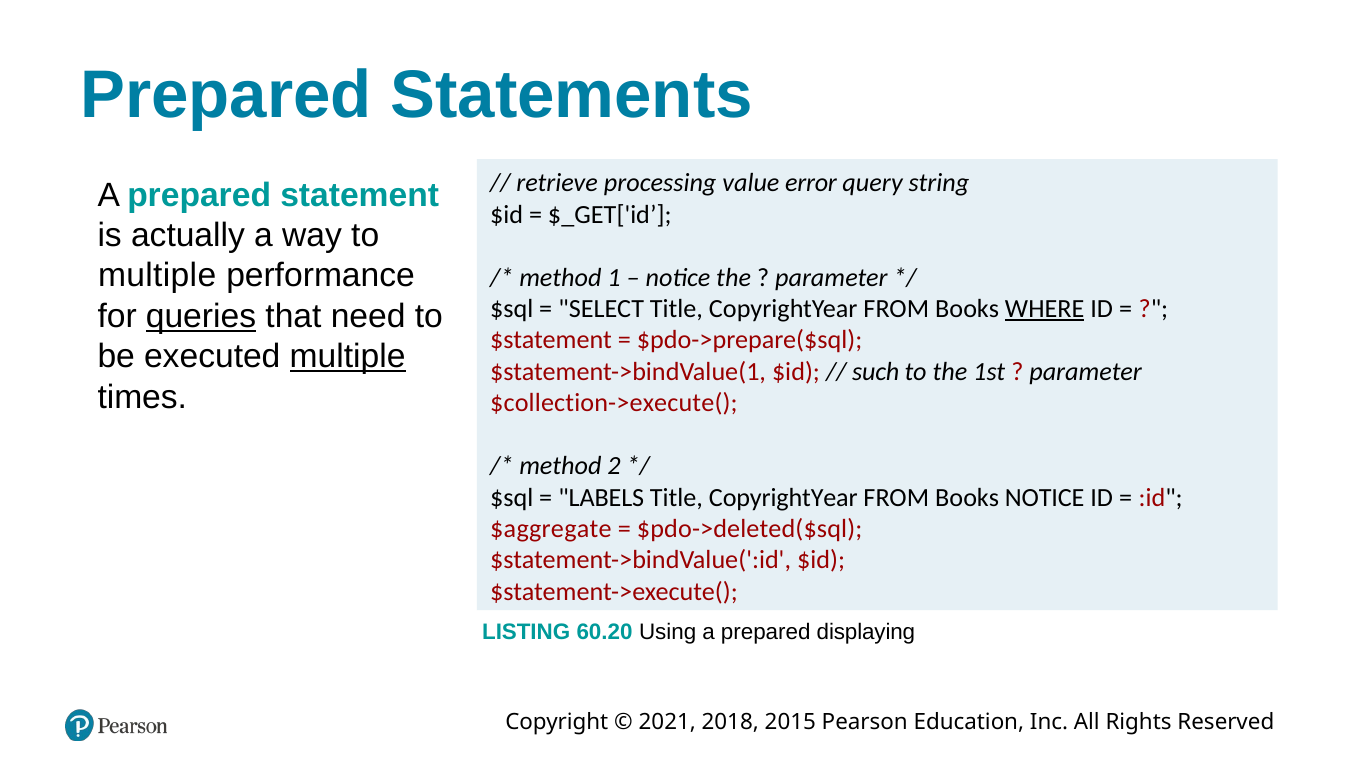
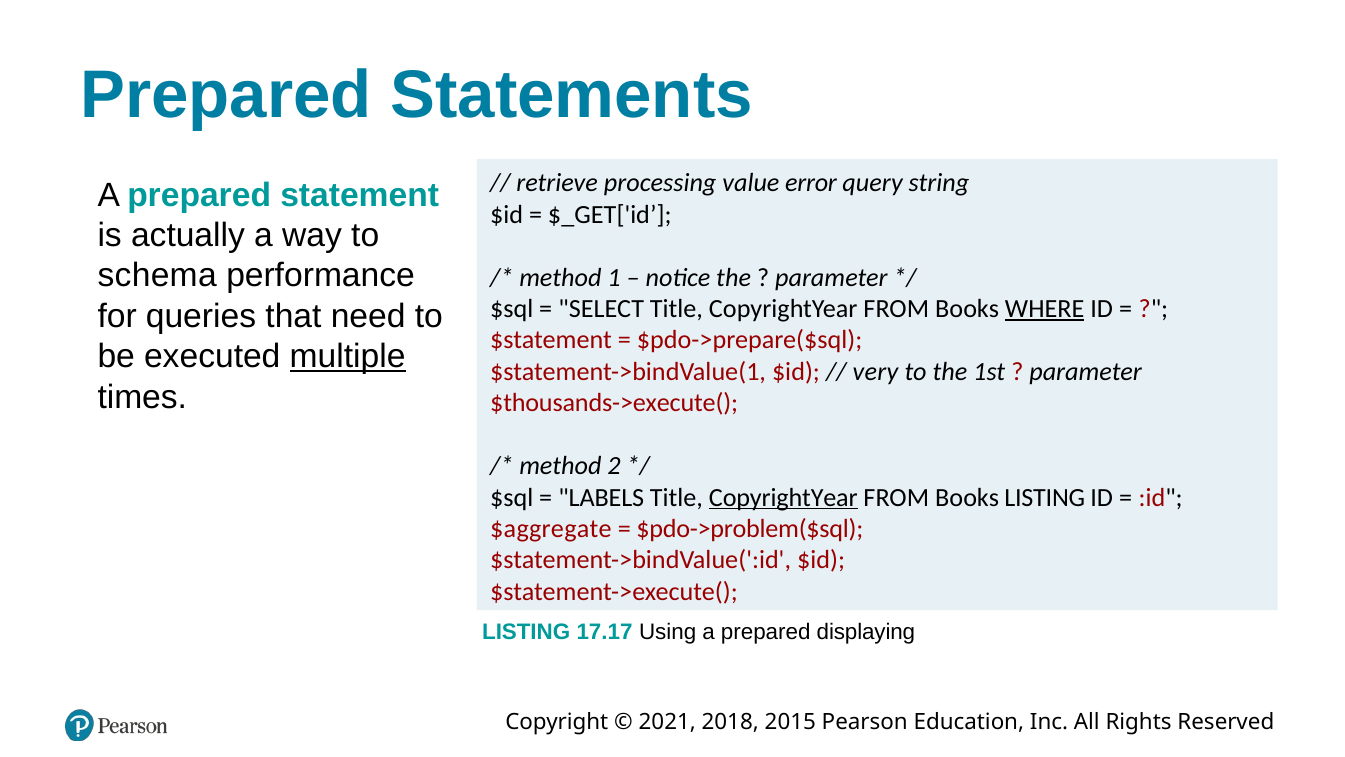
multiple: multiple -> schema (157, 276)
queries underline: present -> none (201, 316)
such: such -> very (876, 372)
$collection->execute(: $collection->execute( -> $thousands->execute( (614, 403)
CopyrightYear underline: none -> present (783, 497)
Books NOTICE: NOTICE -> LISTING (1045, 497)
$pdo->deleted($sql: $pdo->deleted($sql -> $pdo->problem($sql (750, 529)
60.20: 60.20 -> 17.17 (605, 632)
